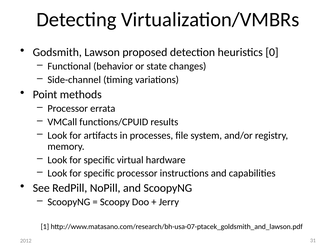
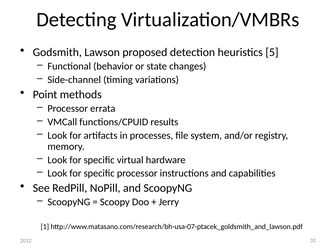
0: 0 -> 5 (272, 52)
